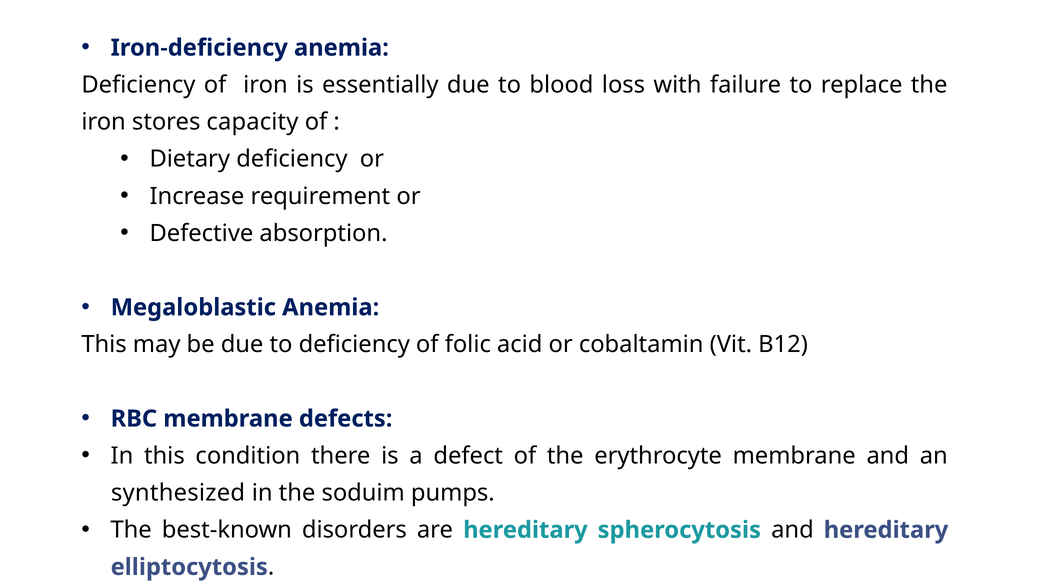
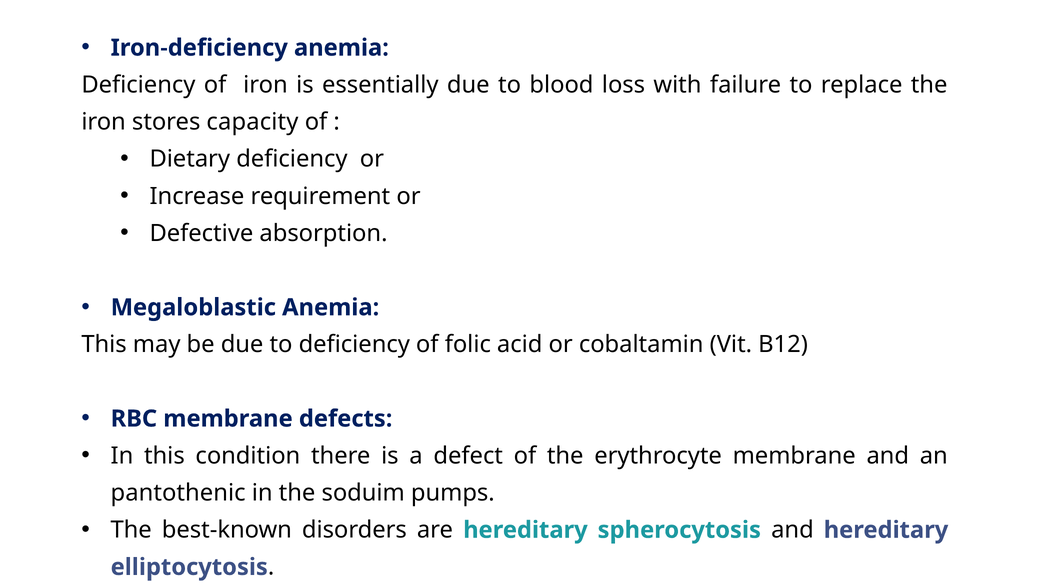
synthesized: synthesized -> pantothenic (178, 493)
